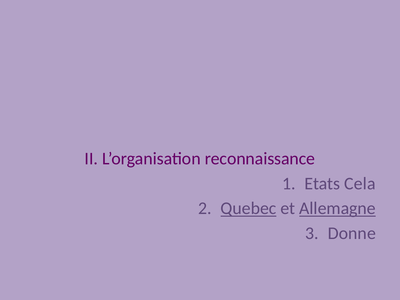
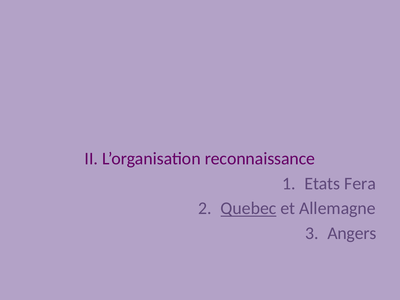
Cela: Cela -> Fera (360, 184)
Allemagne underline: present -> none (338, 208)
Donne: Donne -> Angers (352, 233)
